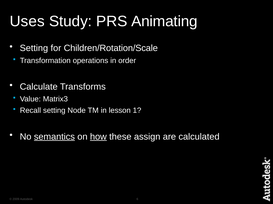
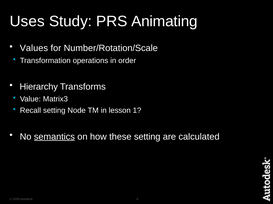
Setting: Setting -> Values (34, 48)
Children/Rotation/Scale: Children/Rotation/Scale -> Number/Rotation/Scale (111, 48)
Calculate: Calculate -> Hierarchy (39, 87)
how underline: present -> none (98, 137)
these assign: assign -> setting (147, 137)
